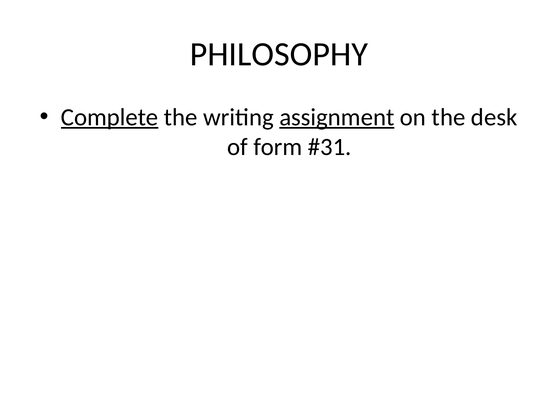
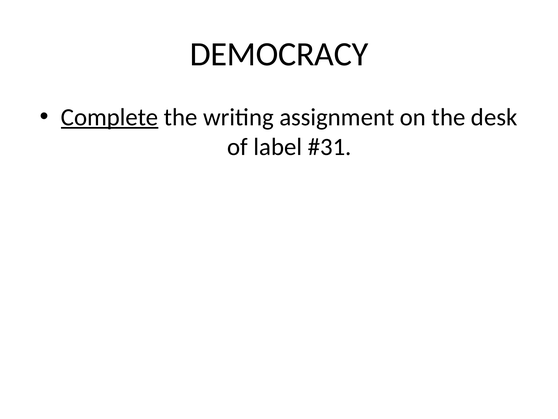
PHILOSOPHY: PHILOSOPHY -> DEMOCRACY (279, 54)
assignment underline: present -> none (337, 117)
form: form -> label (278, 147)
